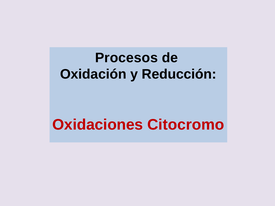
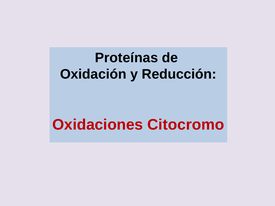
Procesos: Procesos -> Proteínas (126, 58)
